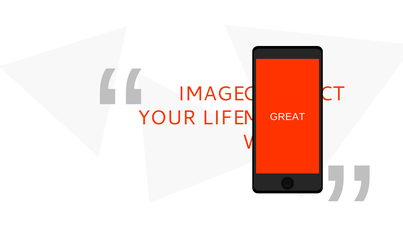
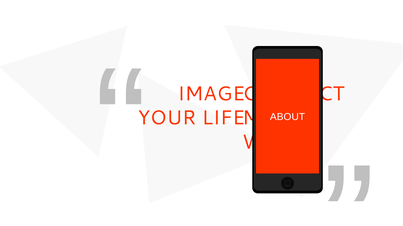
GREAT: GREAT -> ABOUT (287, 117)
